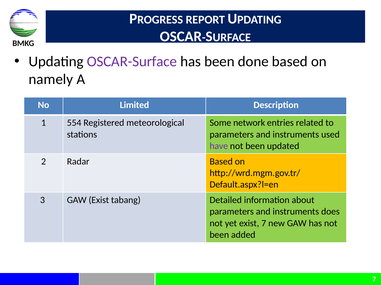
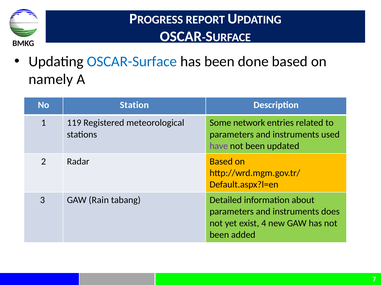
OSCAR-Surface colour: purple -> blue (132, 62)
Limited: Limited -> Station (134, 105)
554: 554 -> 119 (74, 123)
GAW Exist: Exist -> Rain (99, 201)
exist 7: 7 -> 4 (264, 224)
